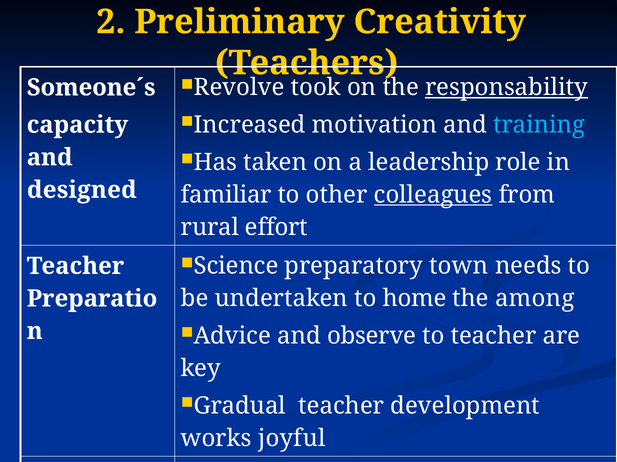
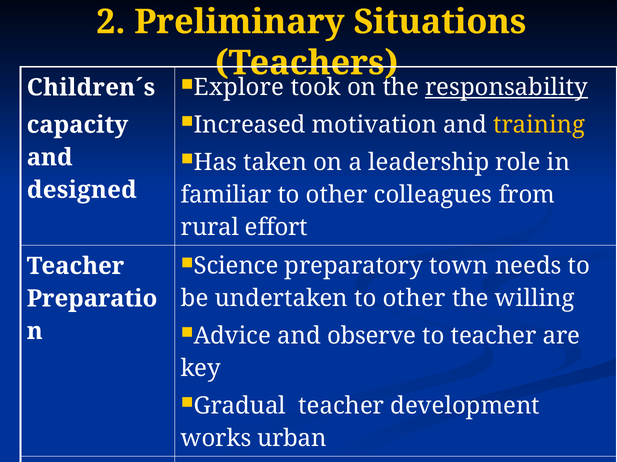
Creativity: Creativity -> Situations (440, 22)
Revolve: Revolve -> Explore (239, 88)
Someone´s: Someone´s -> Children´s (91, 88)
training colour: light blue -> yellow (539, 125)
colleagues underline: present -> none (433, 195)
undertaken to home: home -> other (414, 299)
the among: among -> willing (535, 299)
joyful: joyful -> urban (292, 439)
